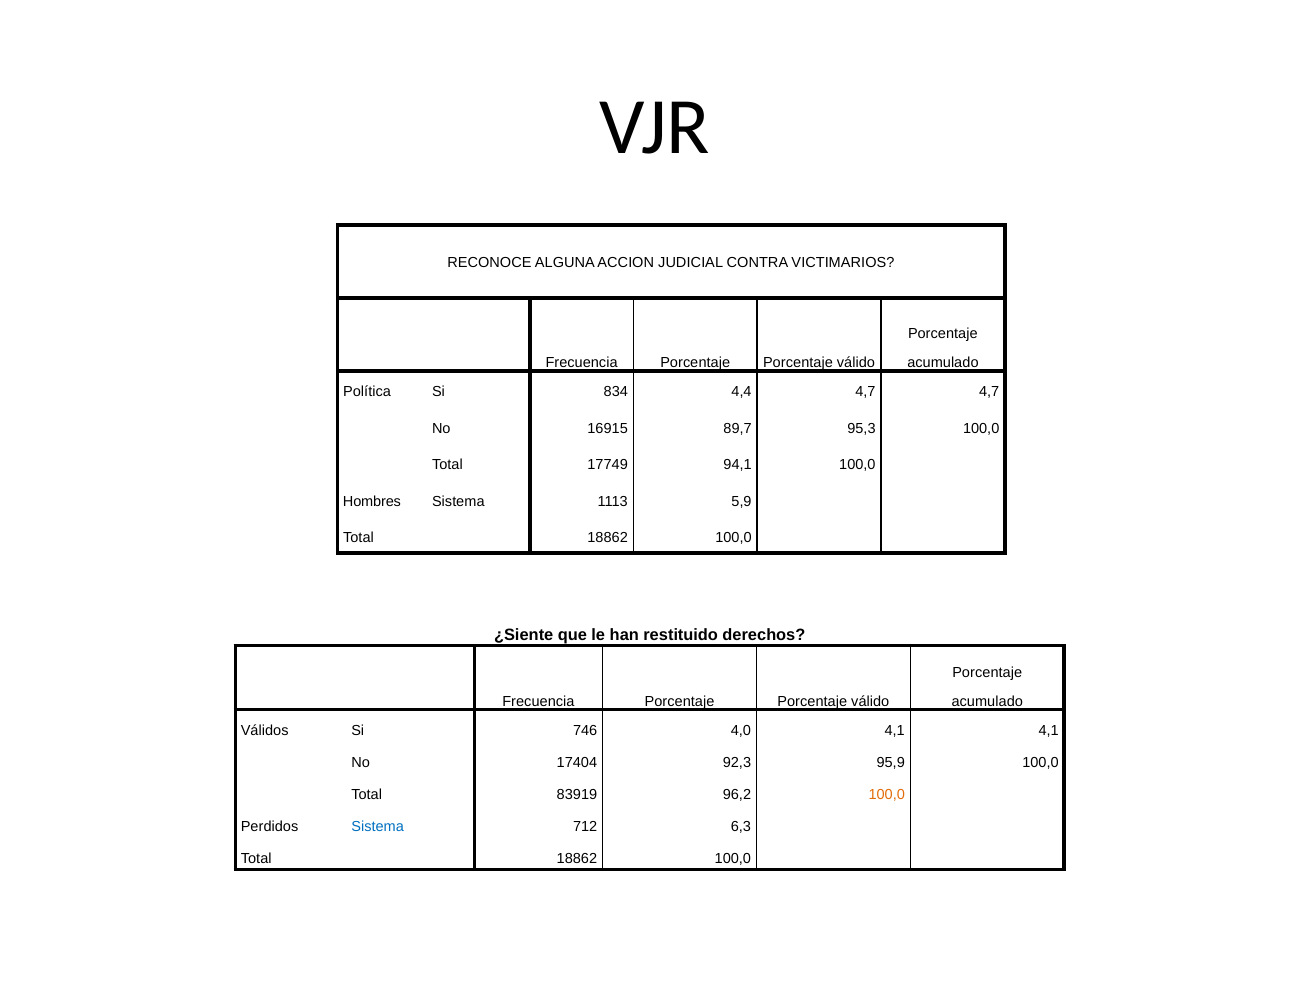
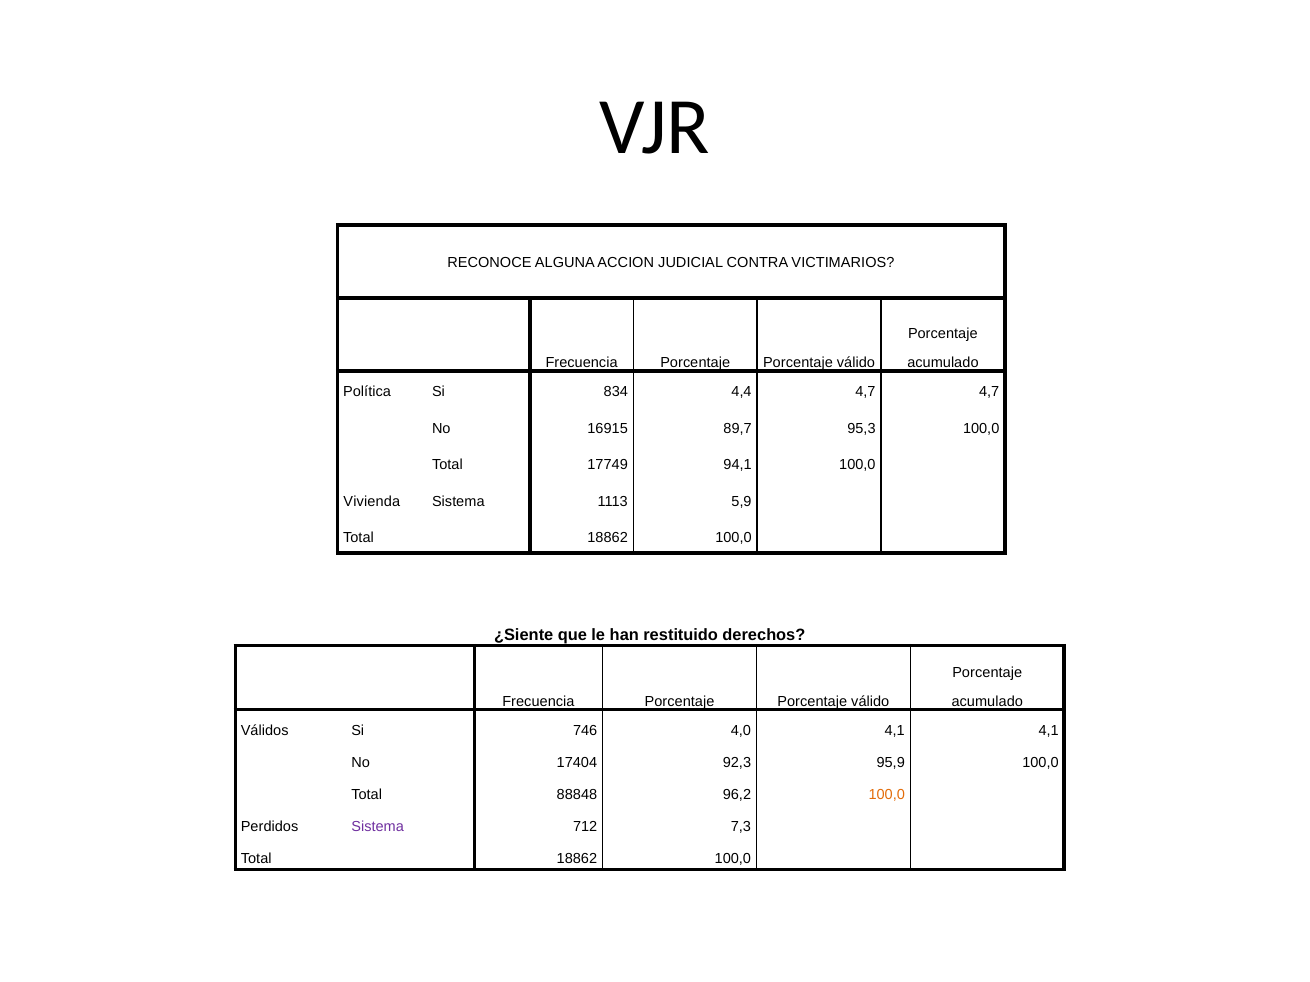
Hombres: Hombres -> Vivienda (372, 502)
83919: 83919 -> 88848 (577, 795)
Sistema colour: blue -> purple (378, 827)
6,3: 6,3 -> 7,3 (741, 827)
